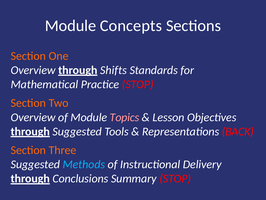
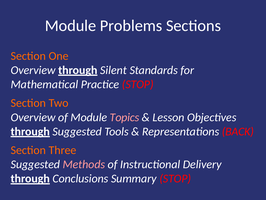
Concepts: Concepts -> Problems (131, 26)
Shifts: Shifts -> Silent (113, 70)
Methods colour: light blue -> pink (84, 164)
